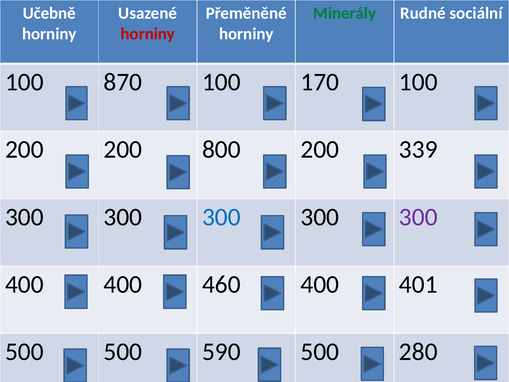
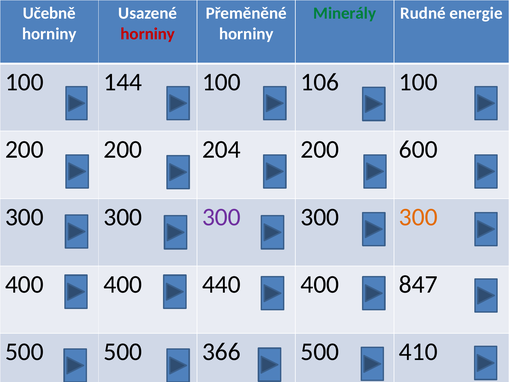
sociální: sociální -> energie (476, 13)
870: 870 -> 144 (123, 82)
170: 170 -> 106 (320, 82)
800: 800 -> 204 (221, 149)
339: 339 -> 600 (418, 149)
300 colour: blue -> purple (221, 217)
300 colour: purple -> orange (418, 217)
460: 460 -> 440 (221, 284)
401: 401 -> 847 (418, 284)
590: 590 -> 366 (221, 352)
280: 280 -> 410 (418, 352)
